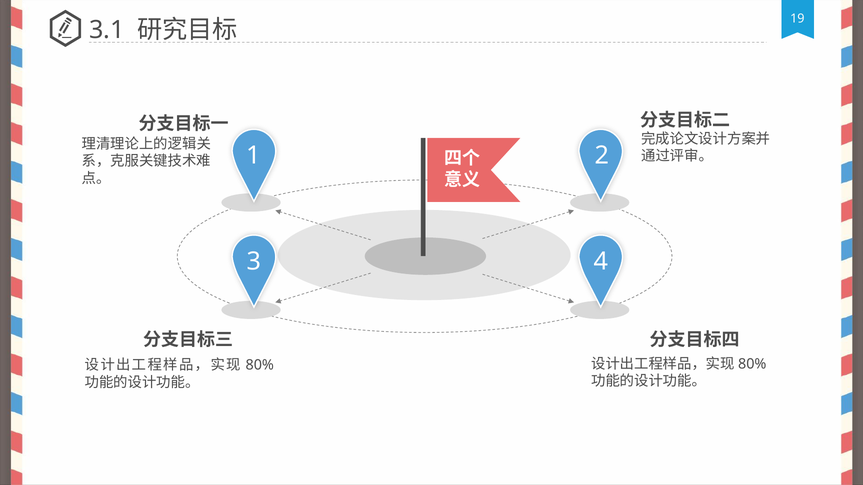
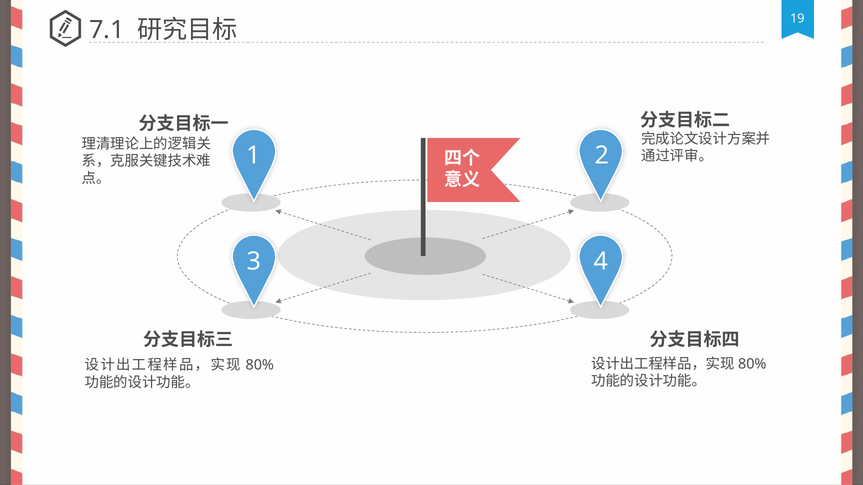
3.1: 3.1 -> 7.1 (107, 30)
